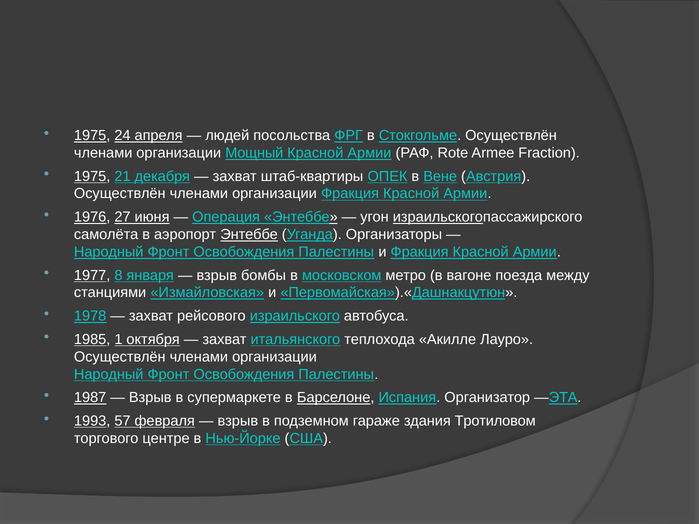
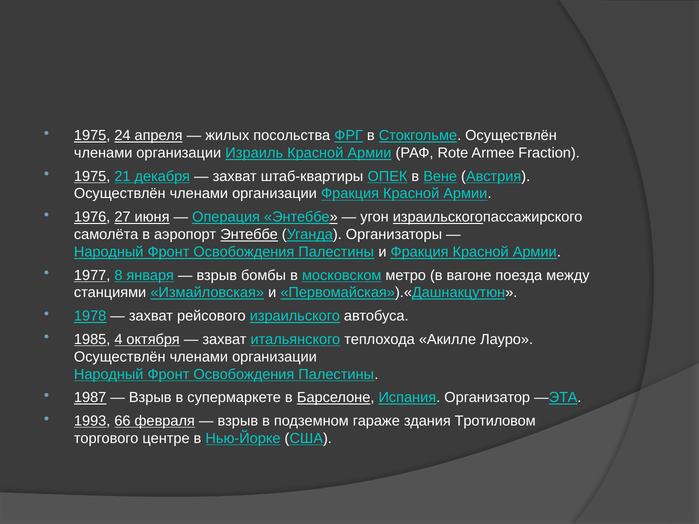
людей: людей -> жилых (227, 136)
Мощный: Мощный -> Израиль (254, 153)
1: 1 -> 4 (118, 339)
57: 57 -> 66 (122, 421)
